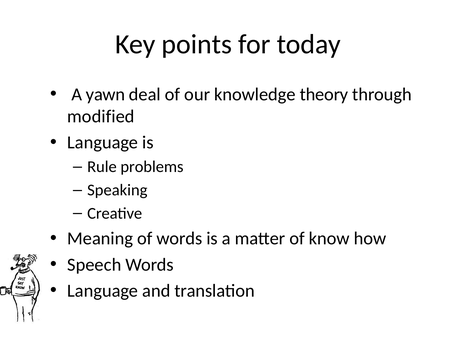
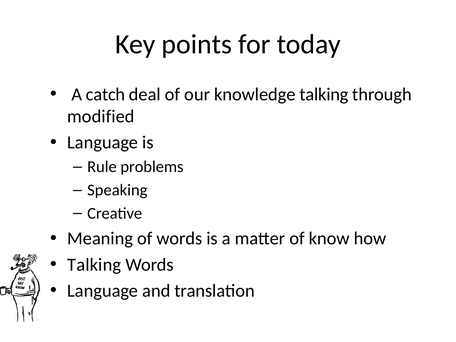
yawn: yawn -> catch (106, 94)
knowledge theory: theory -> talking (324, 94)
Speech: Speech -> Talking (94, 265)
